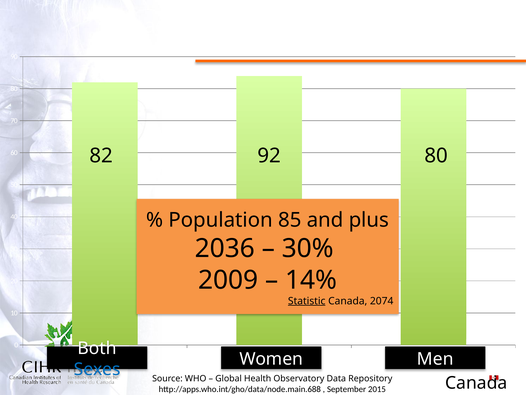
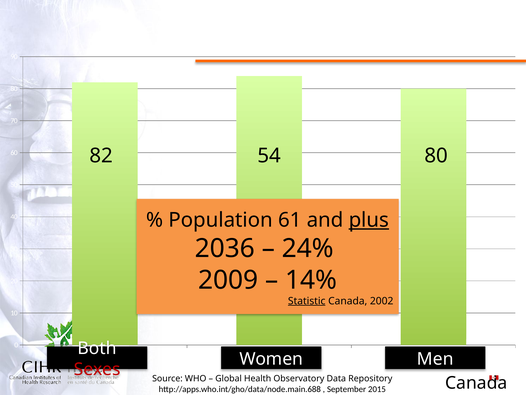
92: 92 -> 54 (269, 156)
85: 85 -> 61 (290, 220)
plus underline: none -> present (369, 220)
30%: 30% -> 24% (308, 248)
2074: 2074 -> 2002 (382, 301)
Sexes colour: blue -> red (97, 369)
